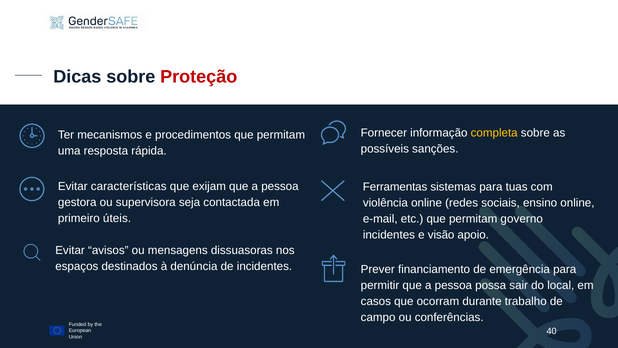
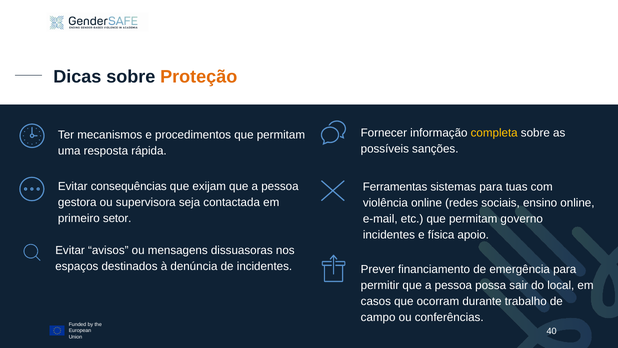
Proteção colour: red -> orange (199, 77)
características: características -> consequências (129, 186)
úteis: úteis -> setor (117, 218)
visão: visão -> física (441, 235)
